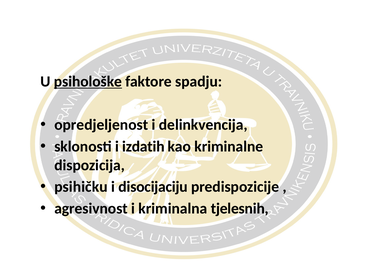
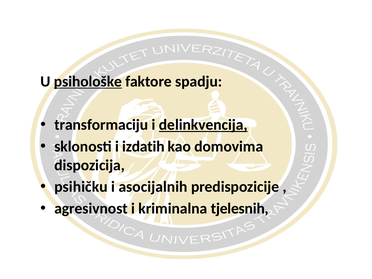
opredjeljenost: opredjeljenost -> transformaciju (101, 125)
delinkvencija underline: none -> present (203, 125)
kriminalne: kriminalne -> domovima (229, 147)
disocijaciju: disocijaciju -> asocijalnih (153, 187)
